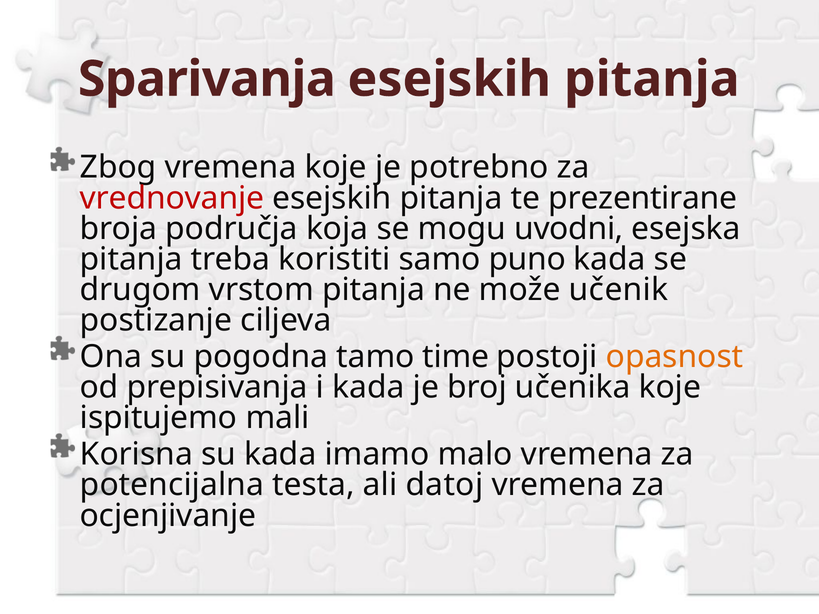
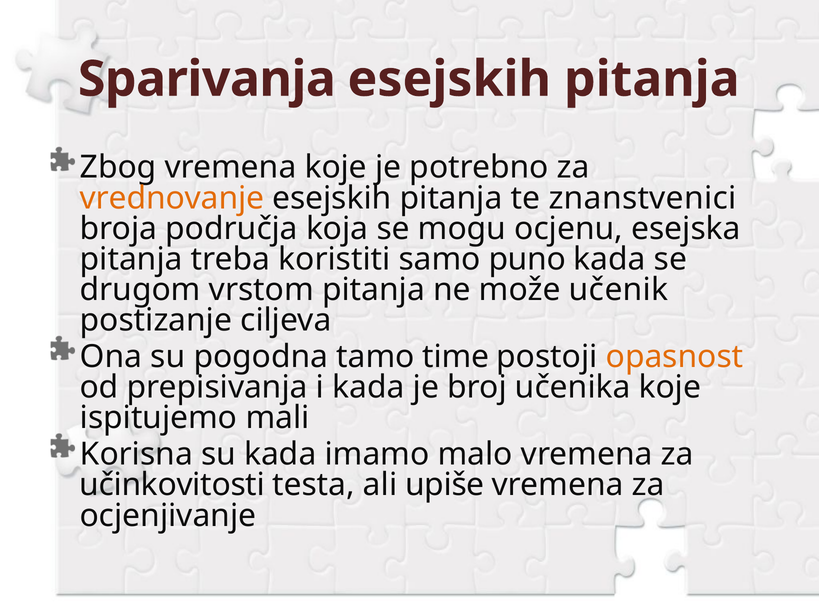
vrednovanje colour: red -> orange (172, 198)
prezentirane: prezentirane -> znanstvenici (643, 198)
uvodni: uvodni -> ocjenu (569, 229)
potencijalna: potencijalna -> učinkovitosti (172, 485)
datoj: datoj -> upiše (445, 485)
